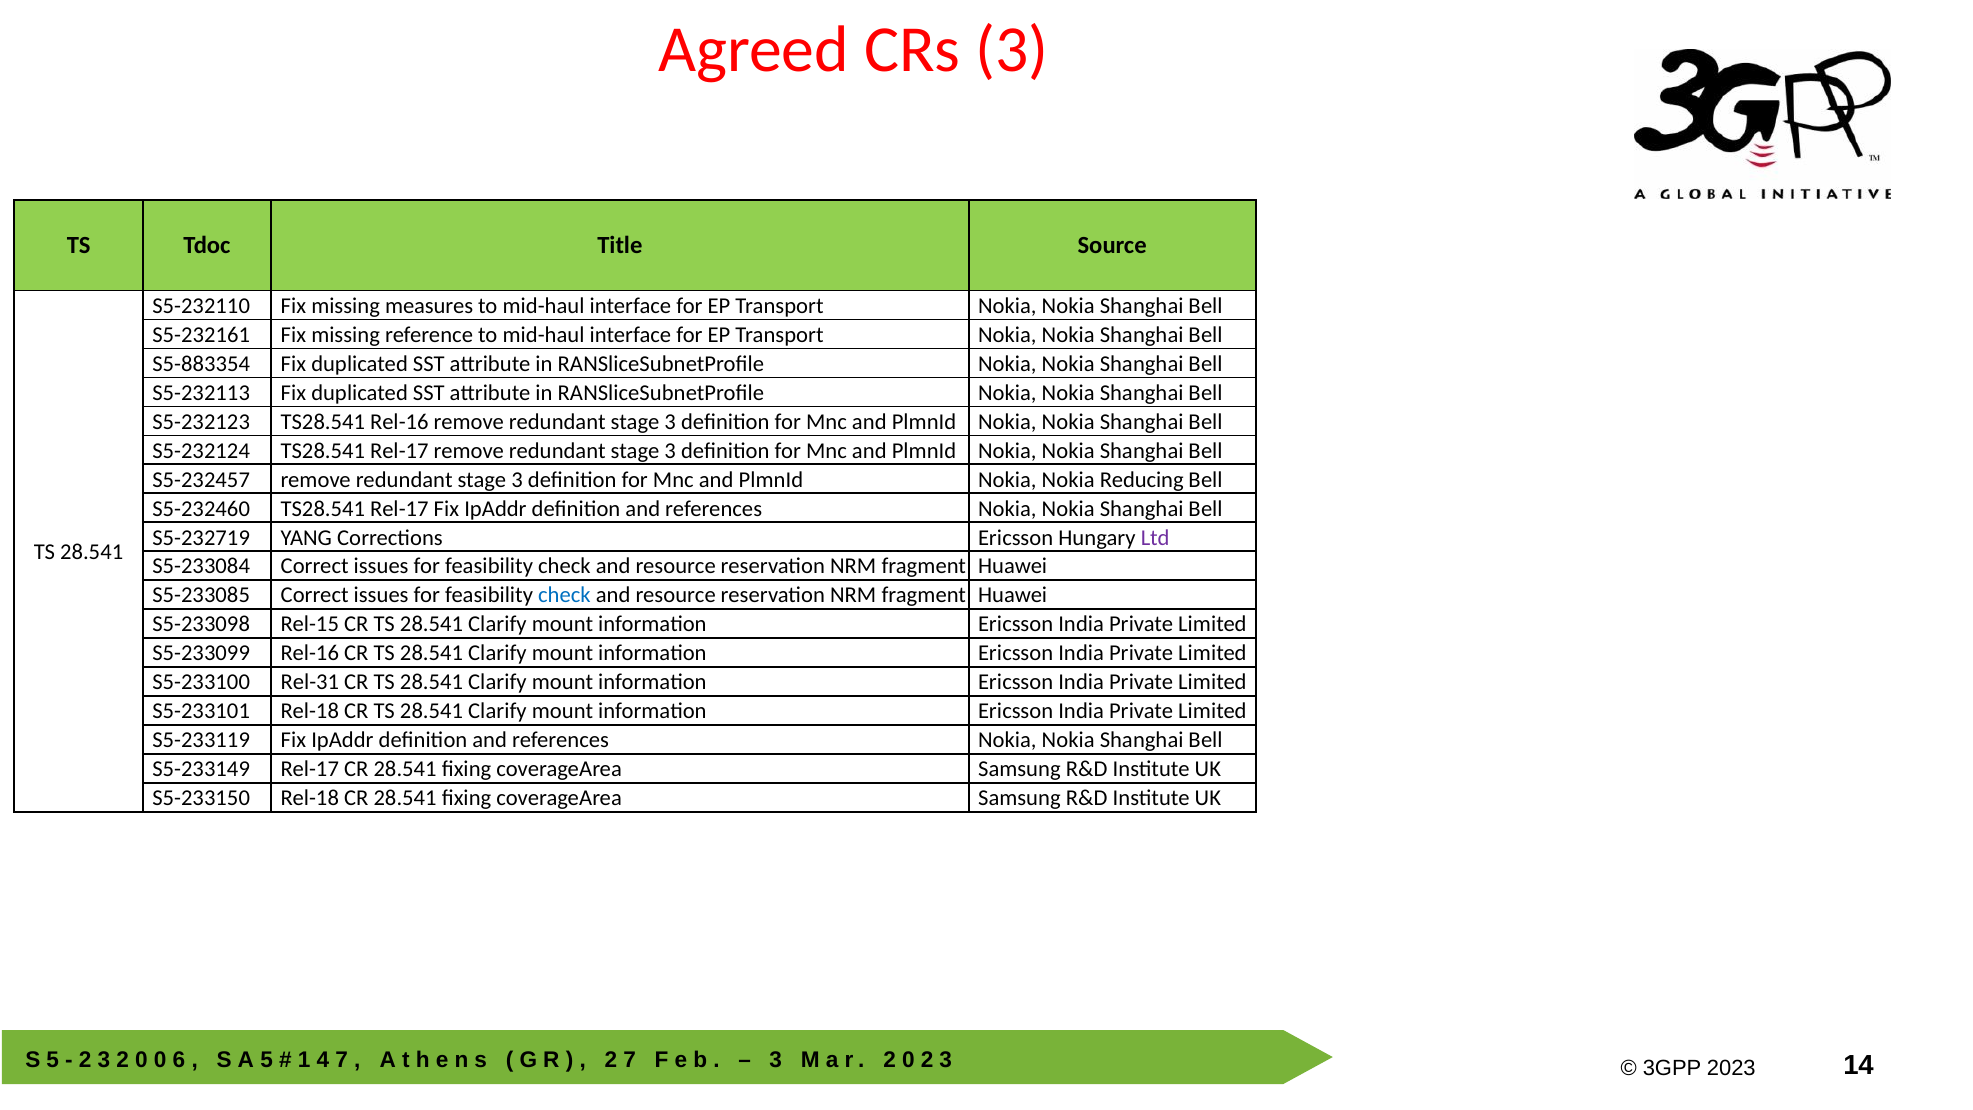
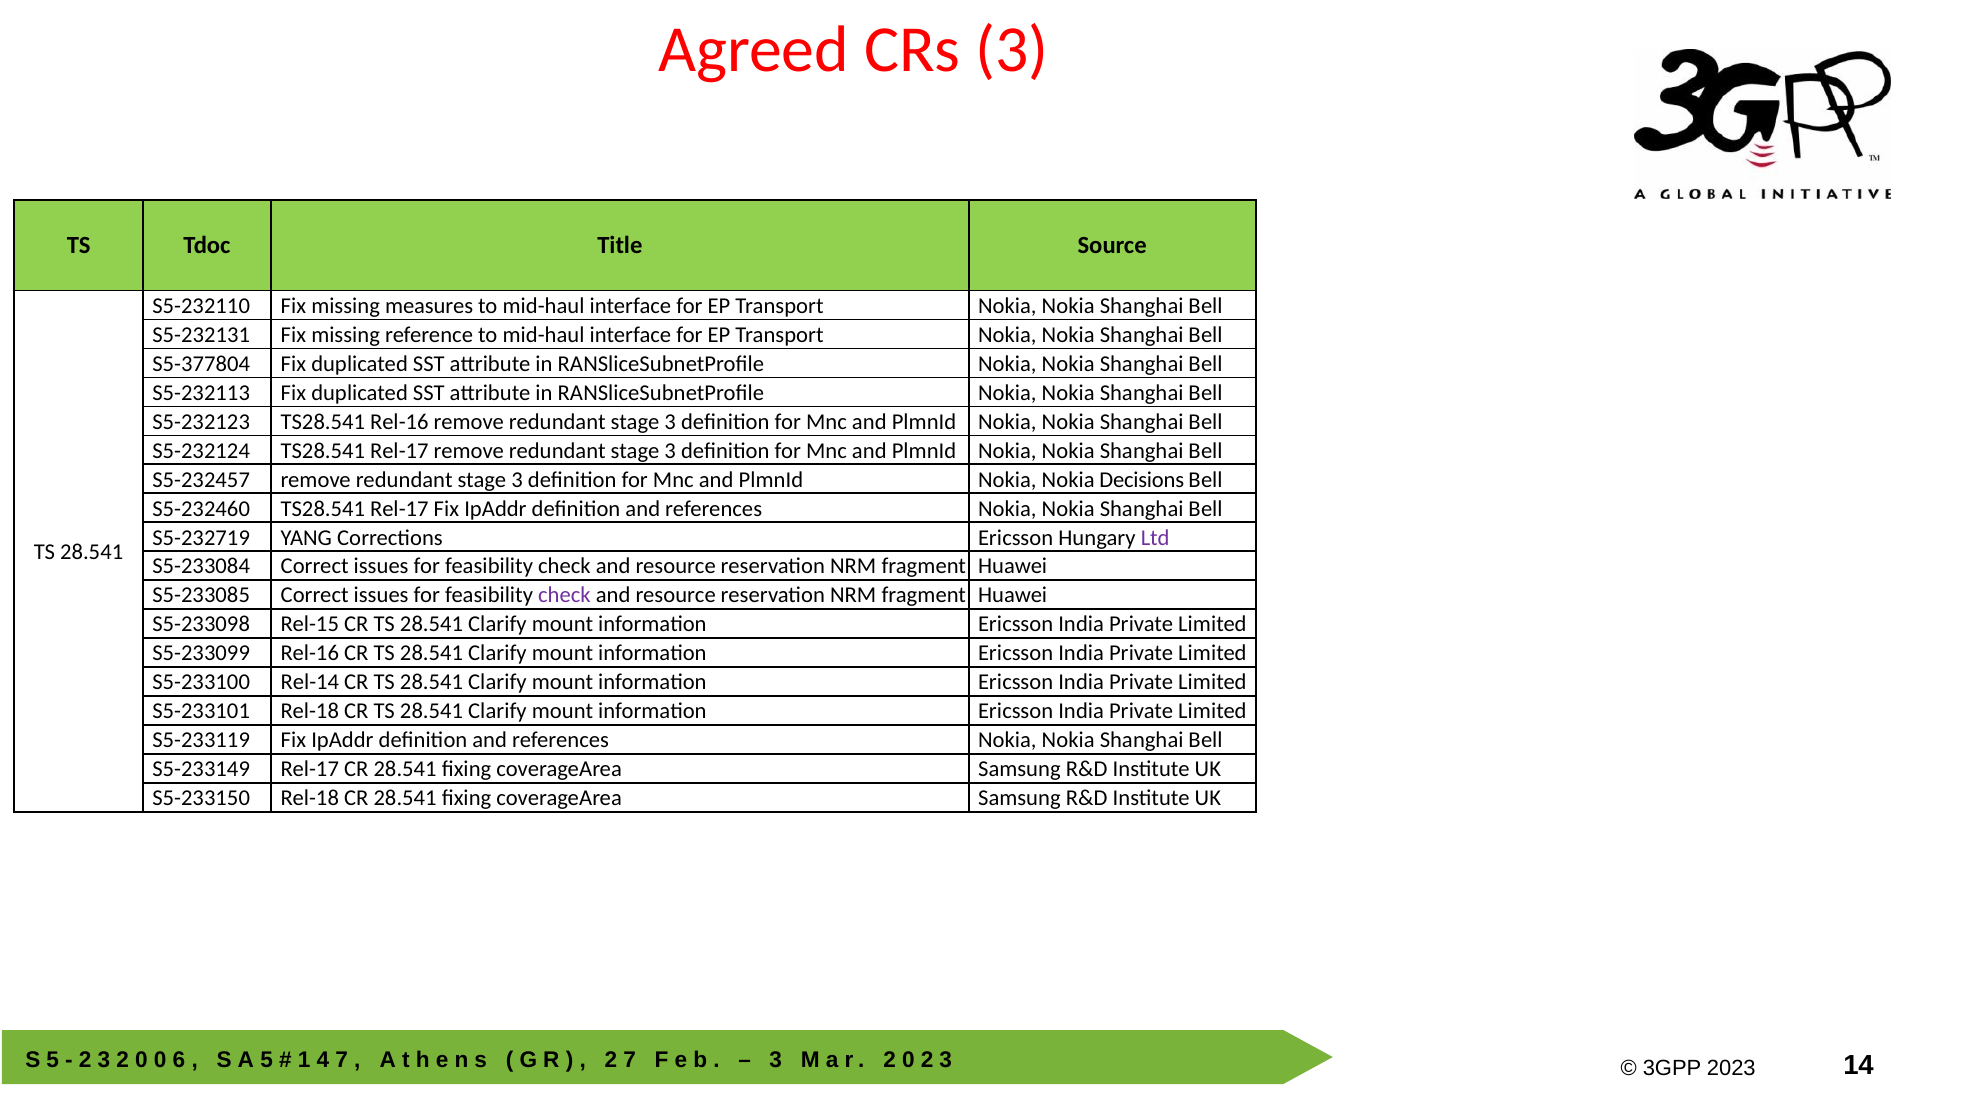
S5-232161: S5-232161 -> S5-232131 (201, 335)
S5-883354: S5-883354 -> S5-377804 (201, 364)
Reducing: Reducing -> Decisions (1142, 480)
check colour: blue -> purple (564, 595)
Rel-31: Rel-31 -> Rel-14 (310, 682)
